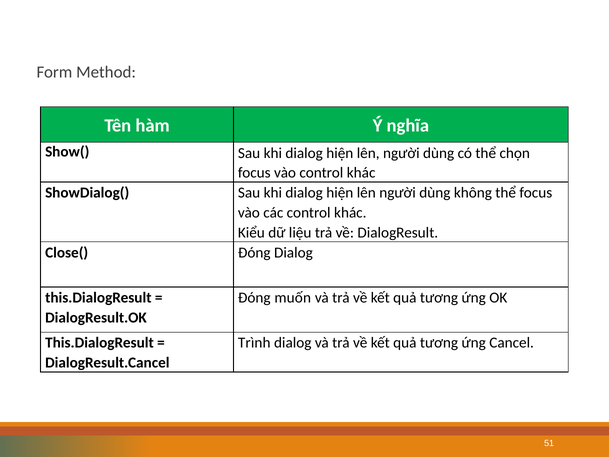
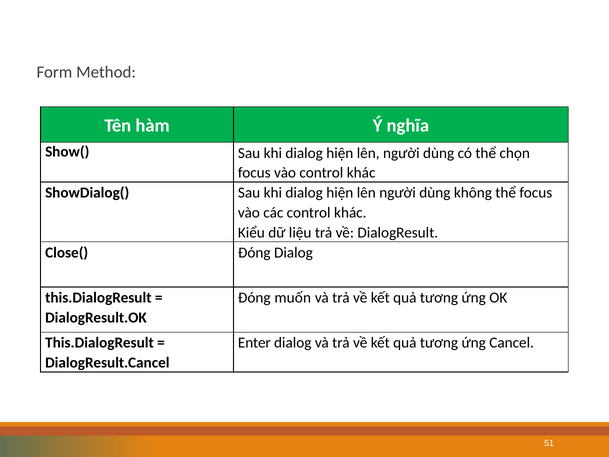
Trình: Trình -> Enter (254, 343)
